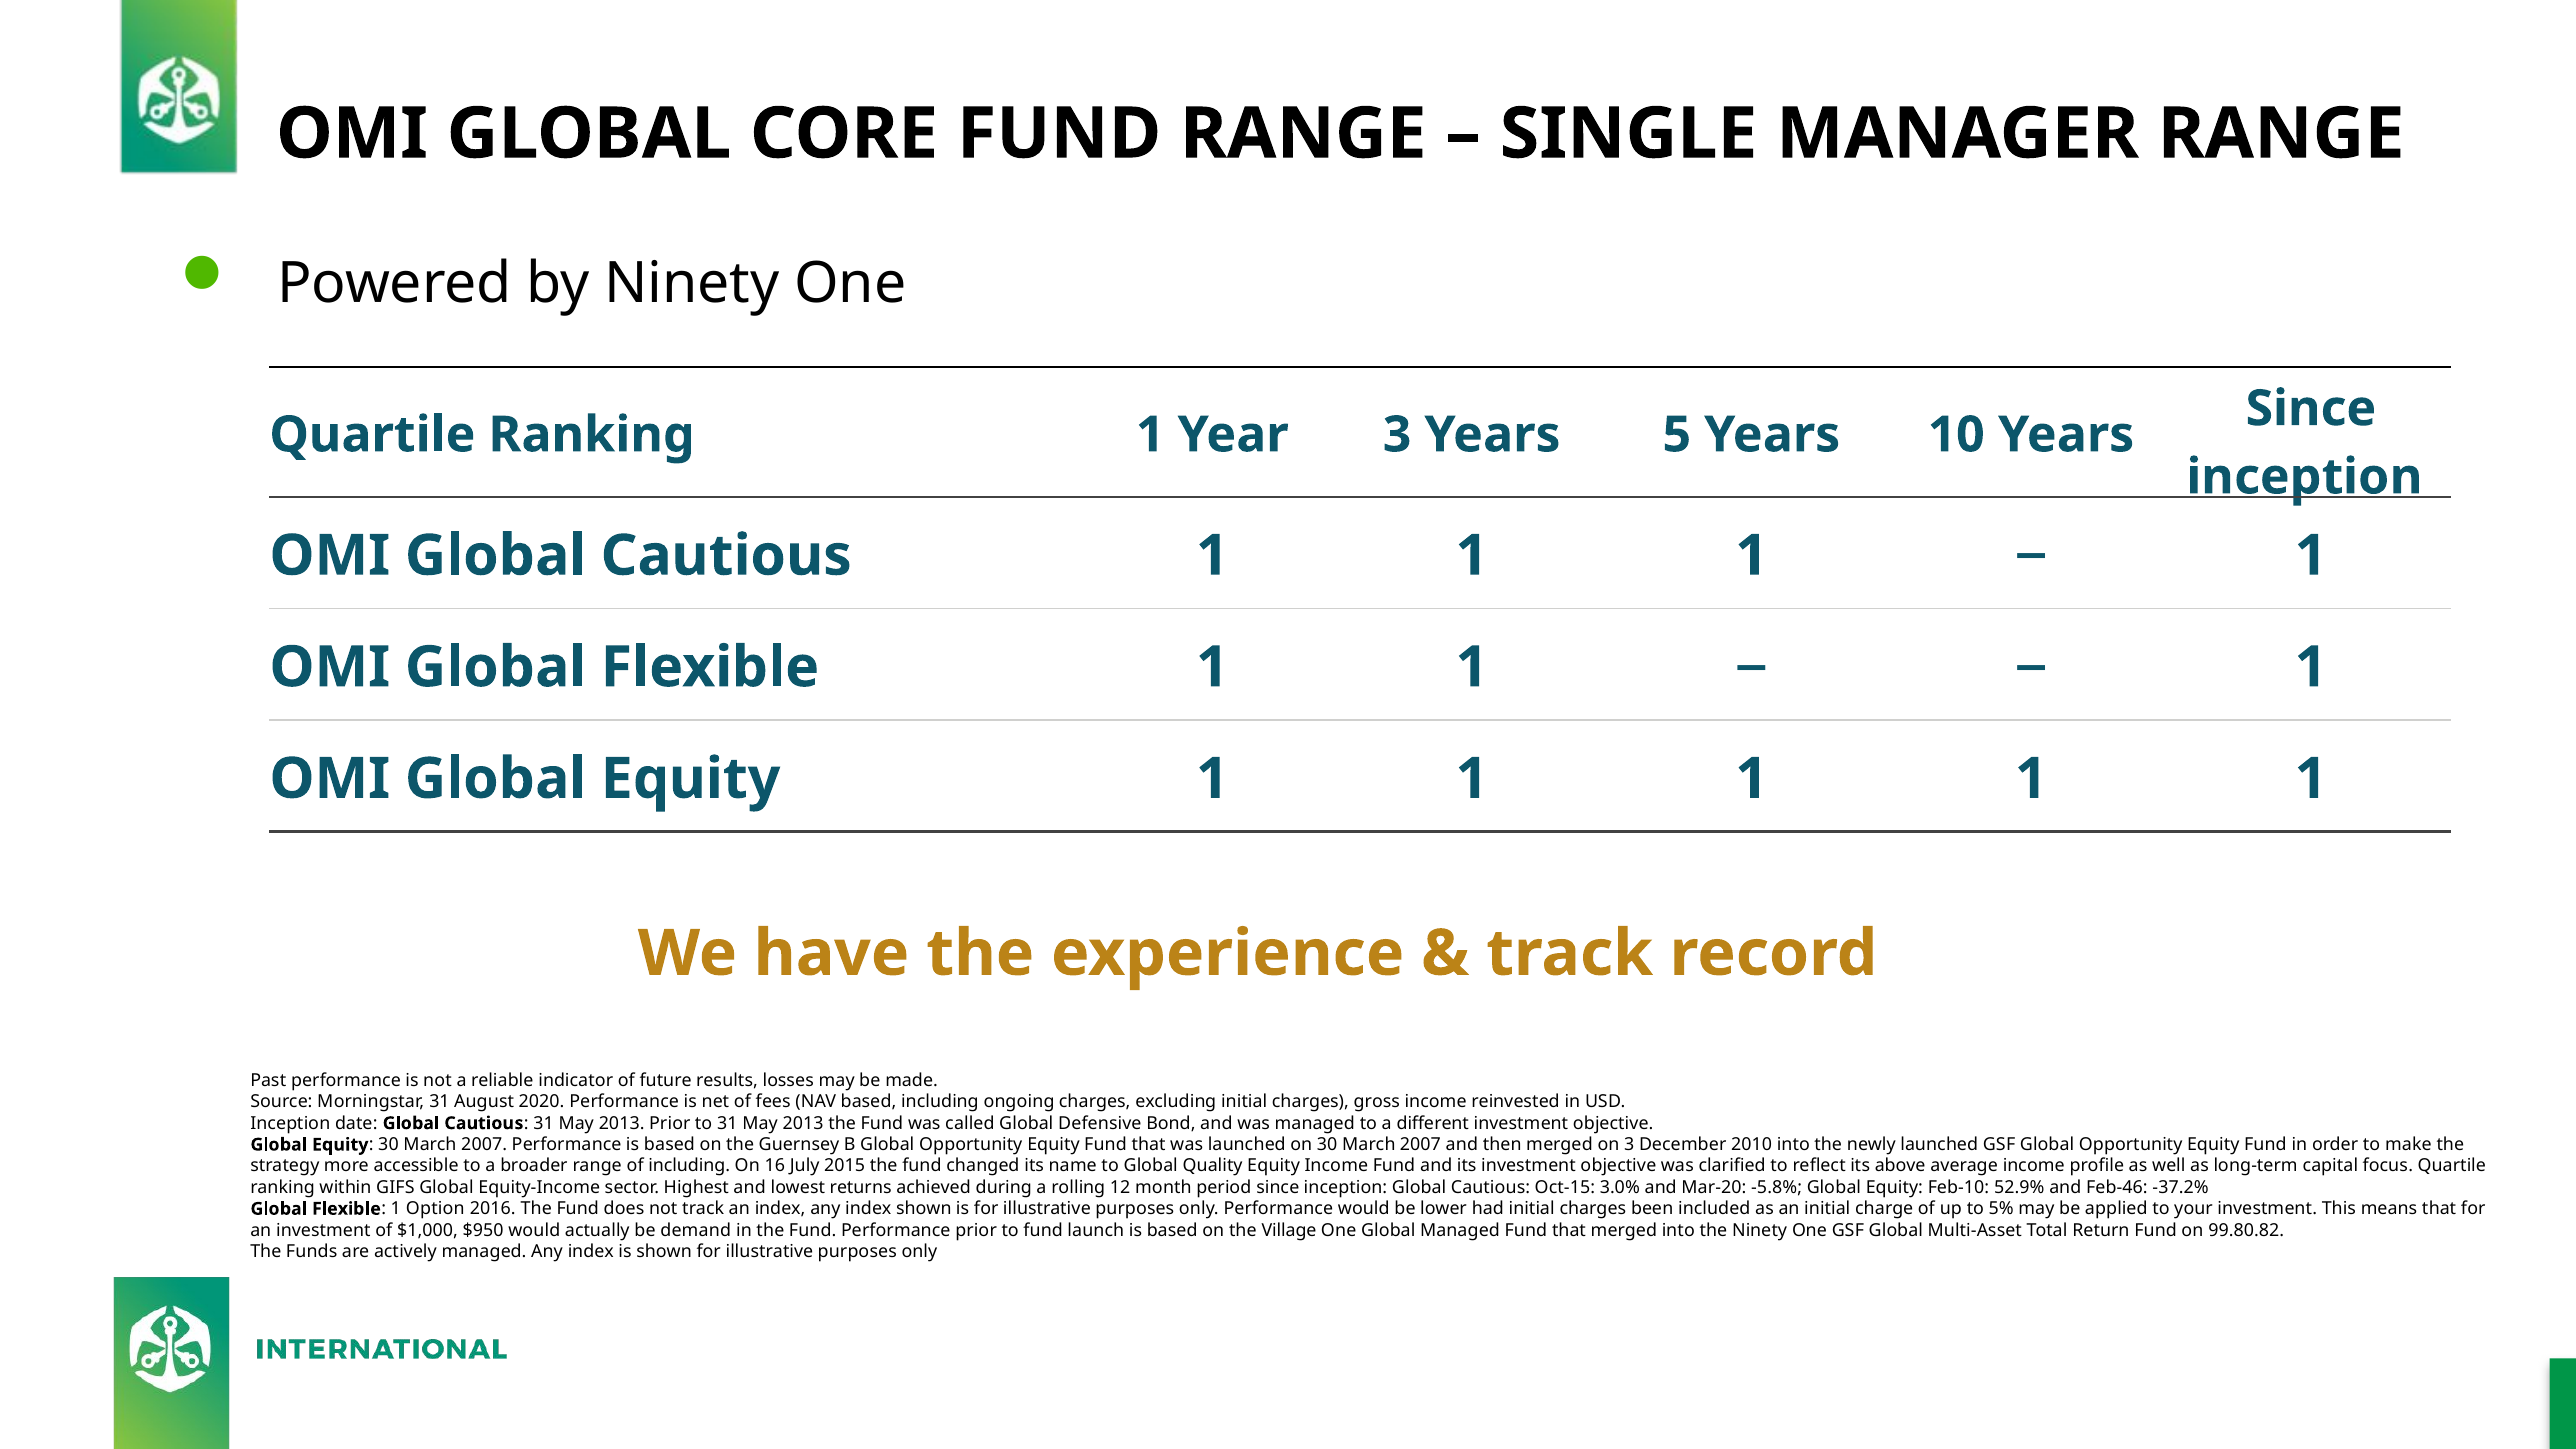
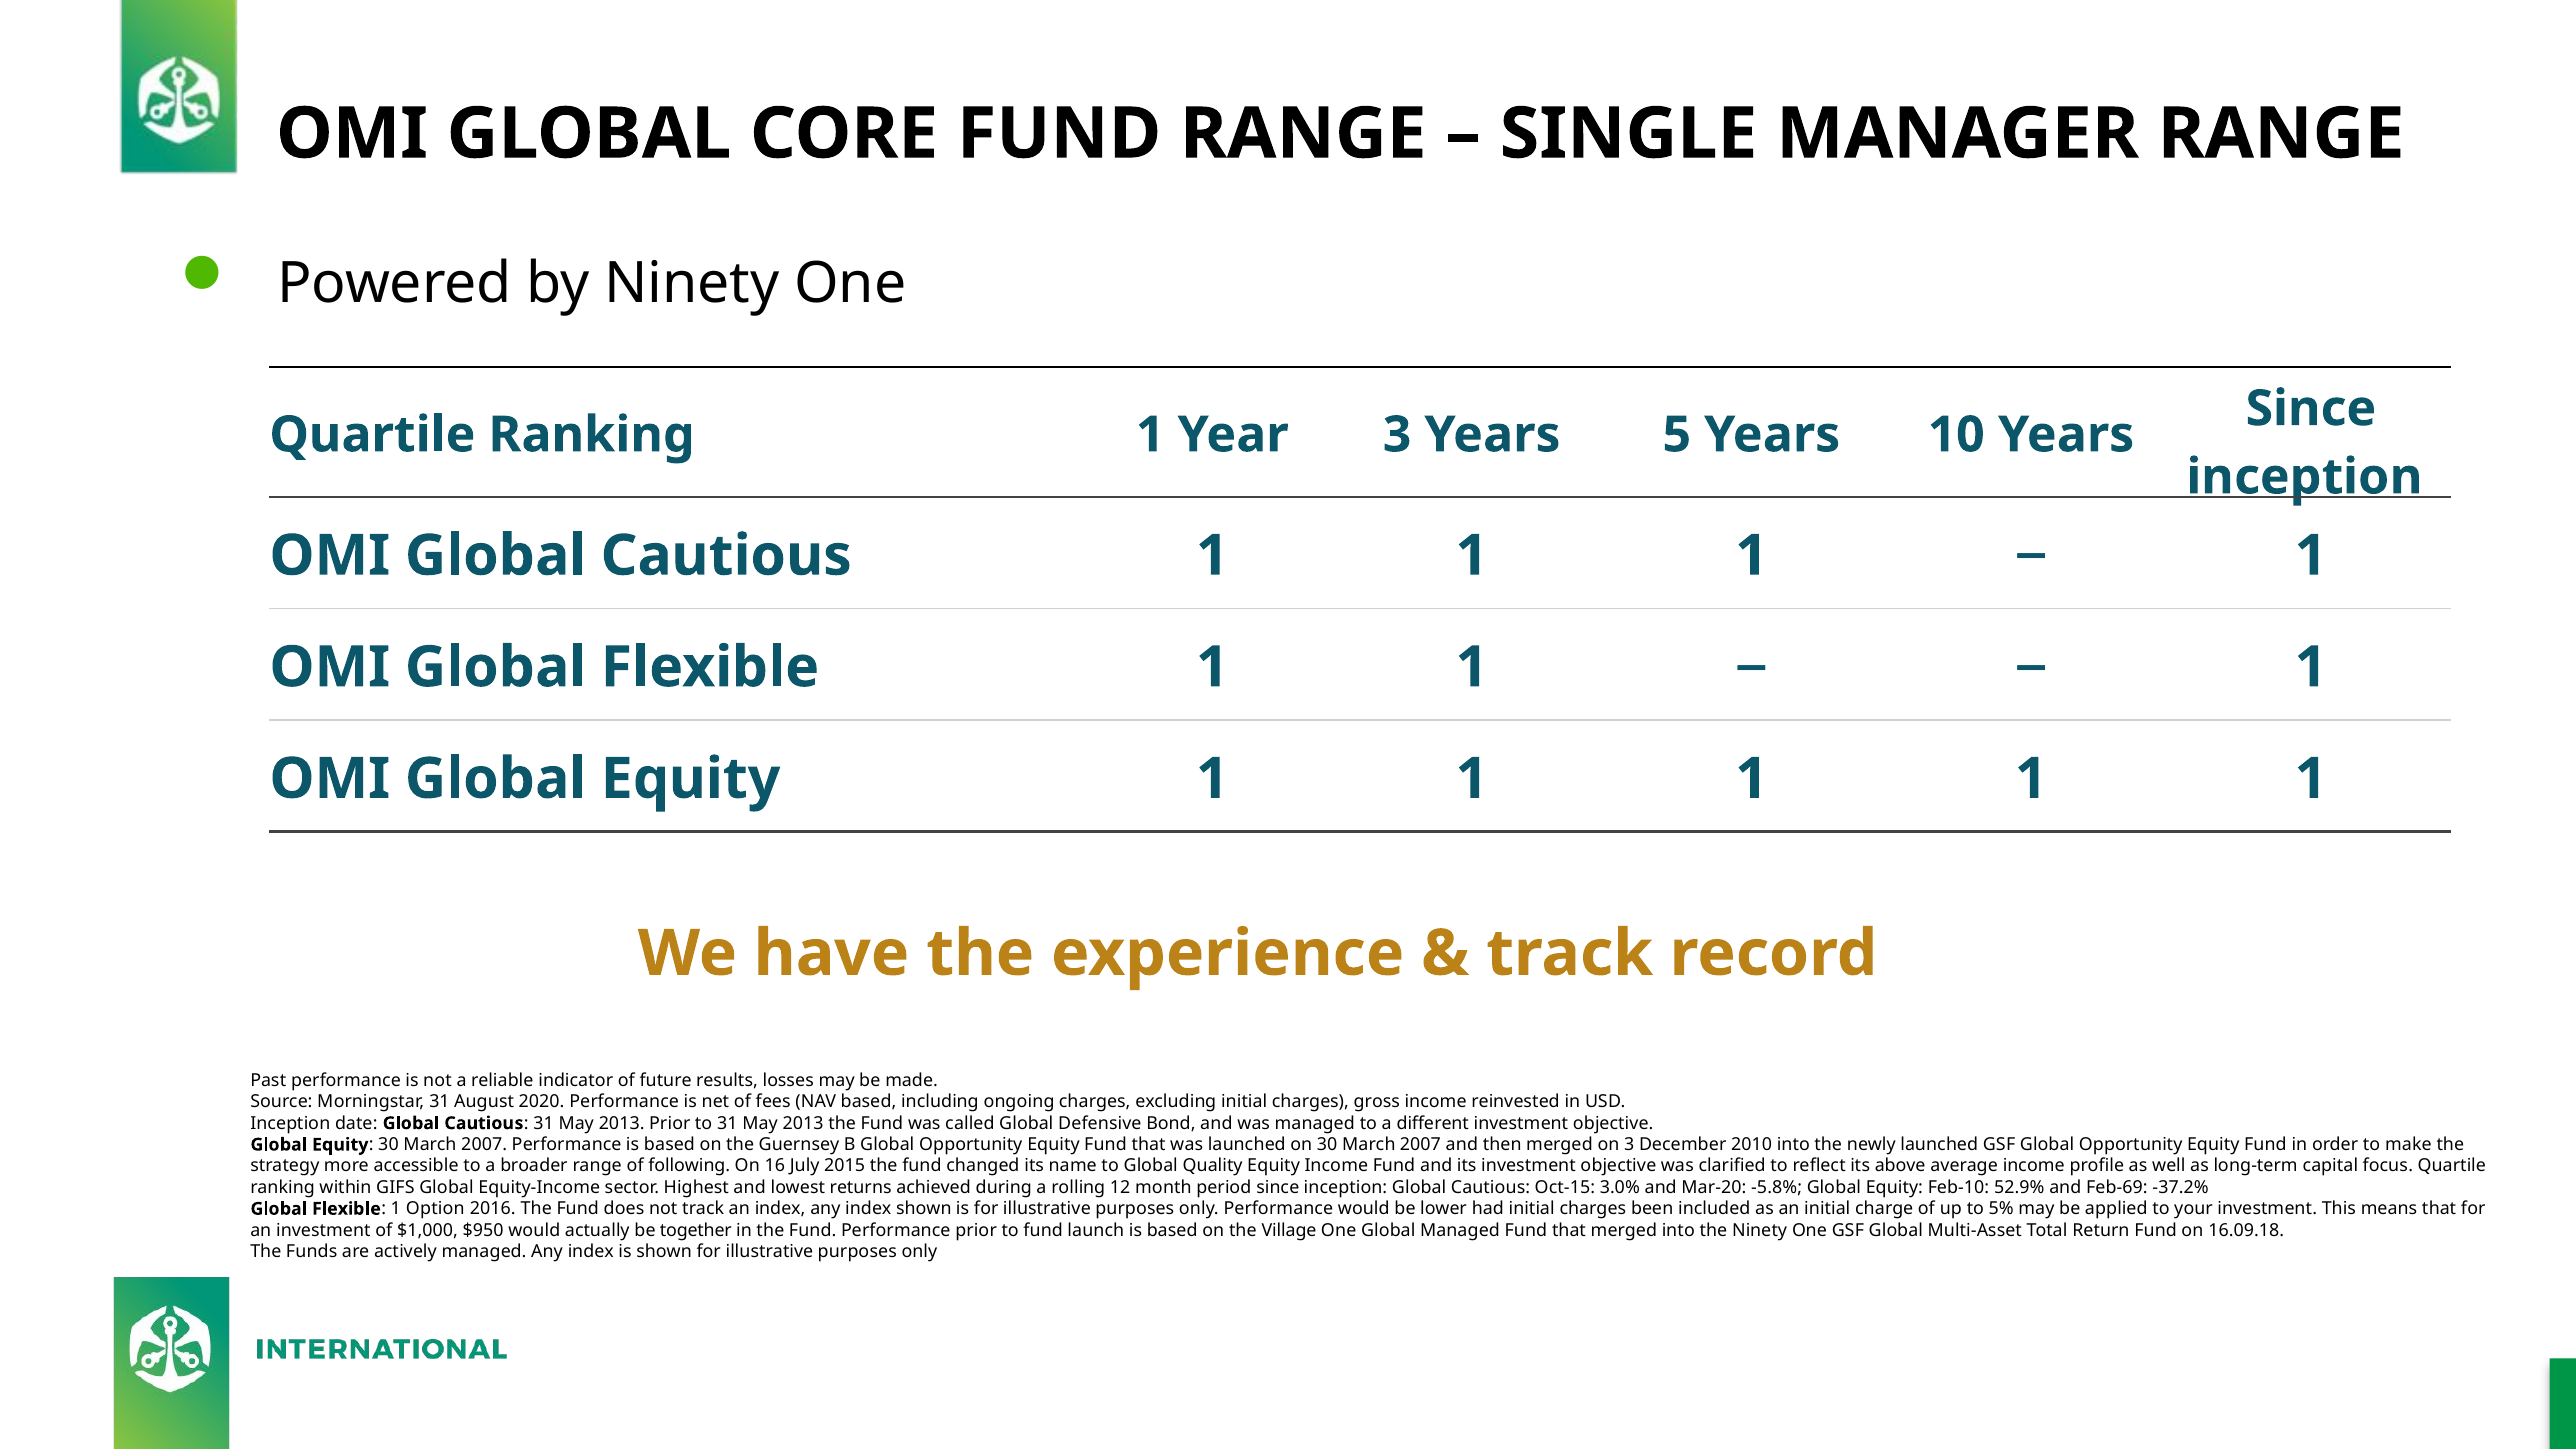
of including: including -> following (689, 1166)
Feb-46: Feb-46 -> Feb-69 (2117, 1187)
demand: demand -> together (696, 1230)
99.80.82: 99.80.82 -> 16.09.18 (2246, 1230)
